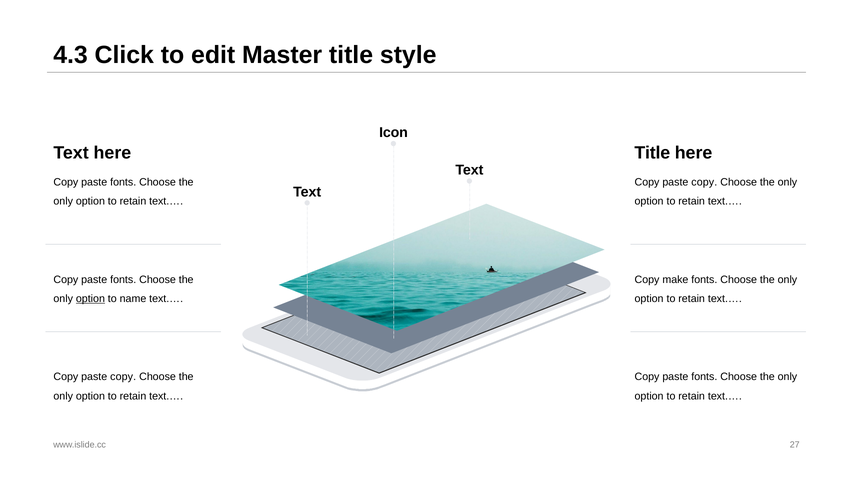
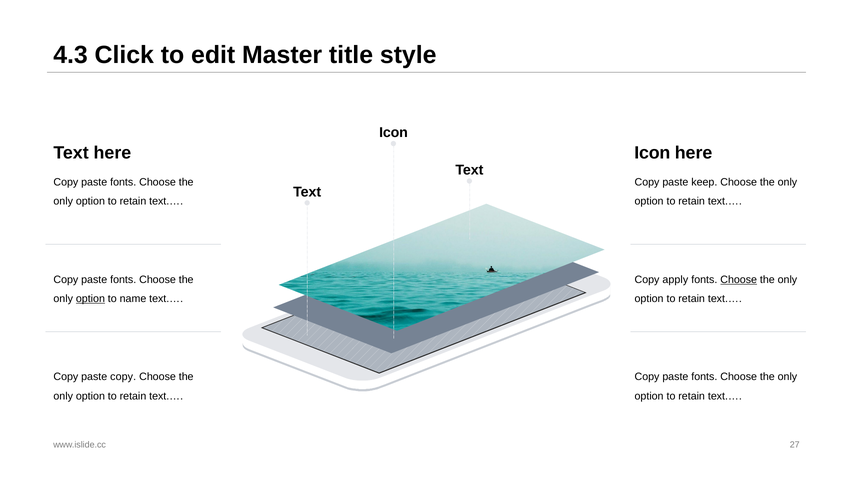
Title: Title -> Icon (652, 153)
copy: copy -> keep (704, 182)
make: make -> apply (675, 279)
Choose underline: none -> present (739, 279)
